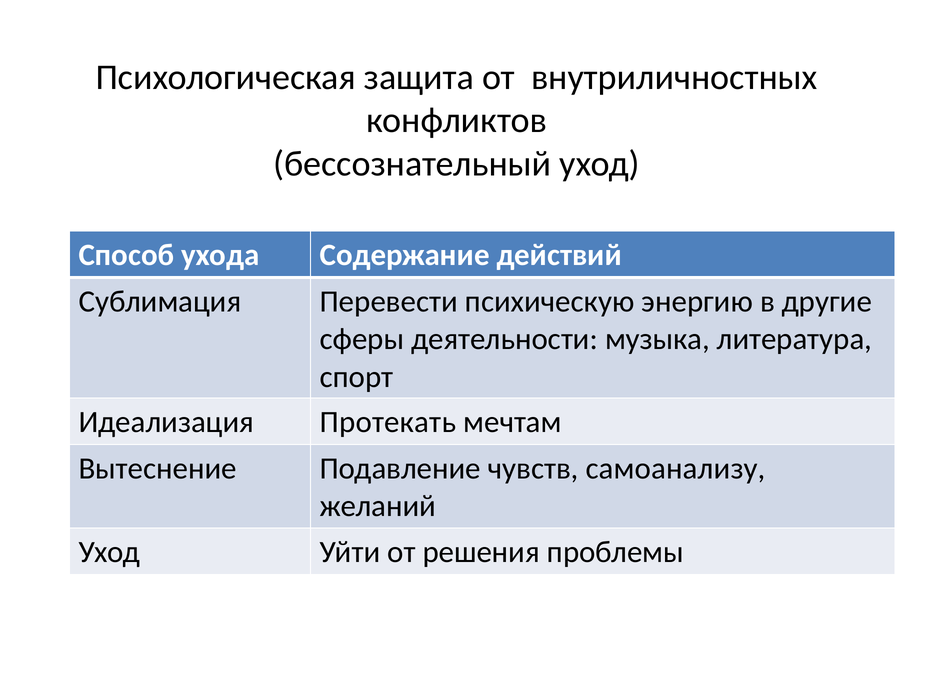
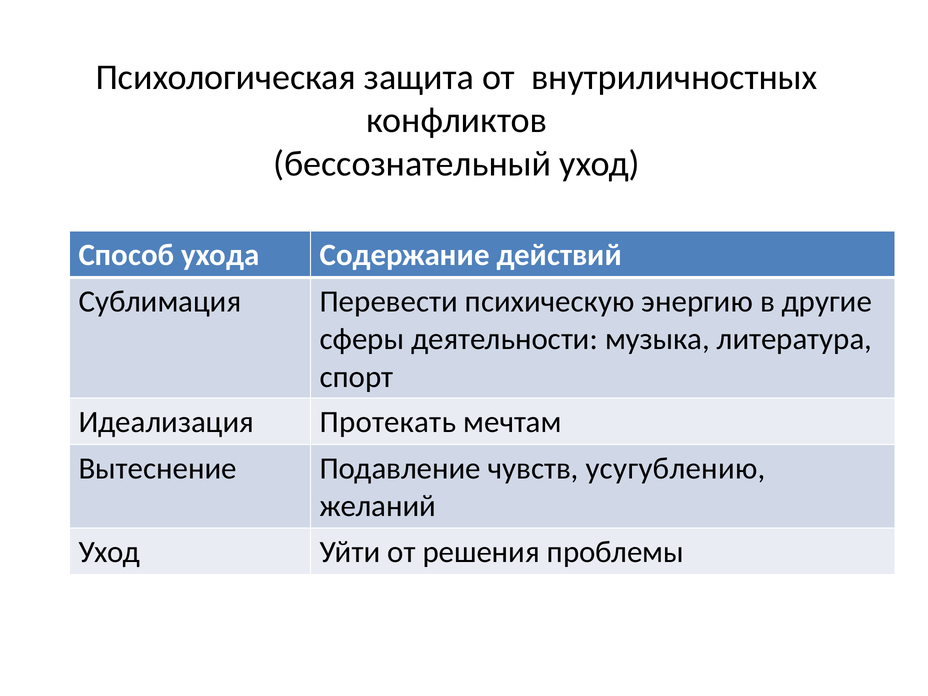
самоанализу: самоанализу -> усугублению (676, 468)
